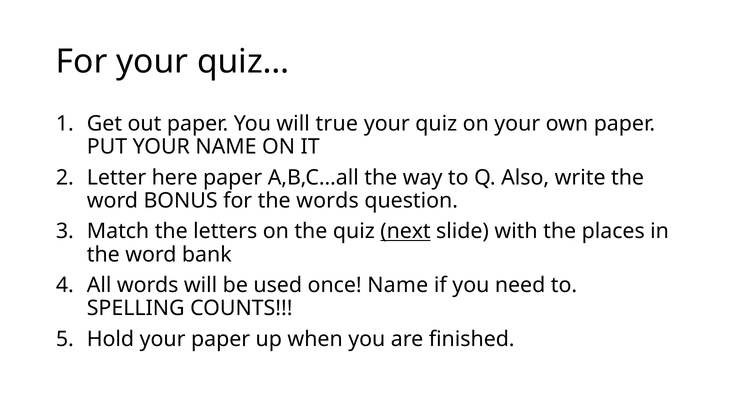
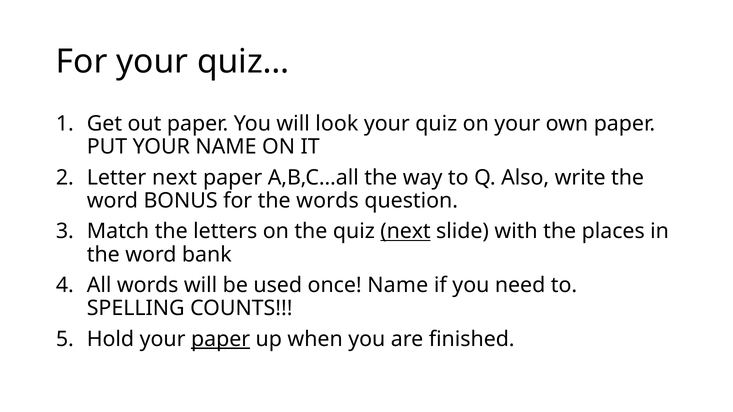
true: true -> look (337, 124)
Letter here: here -> next (175, 178)
paper underline: none -> present (221, 339)
